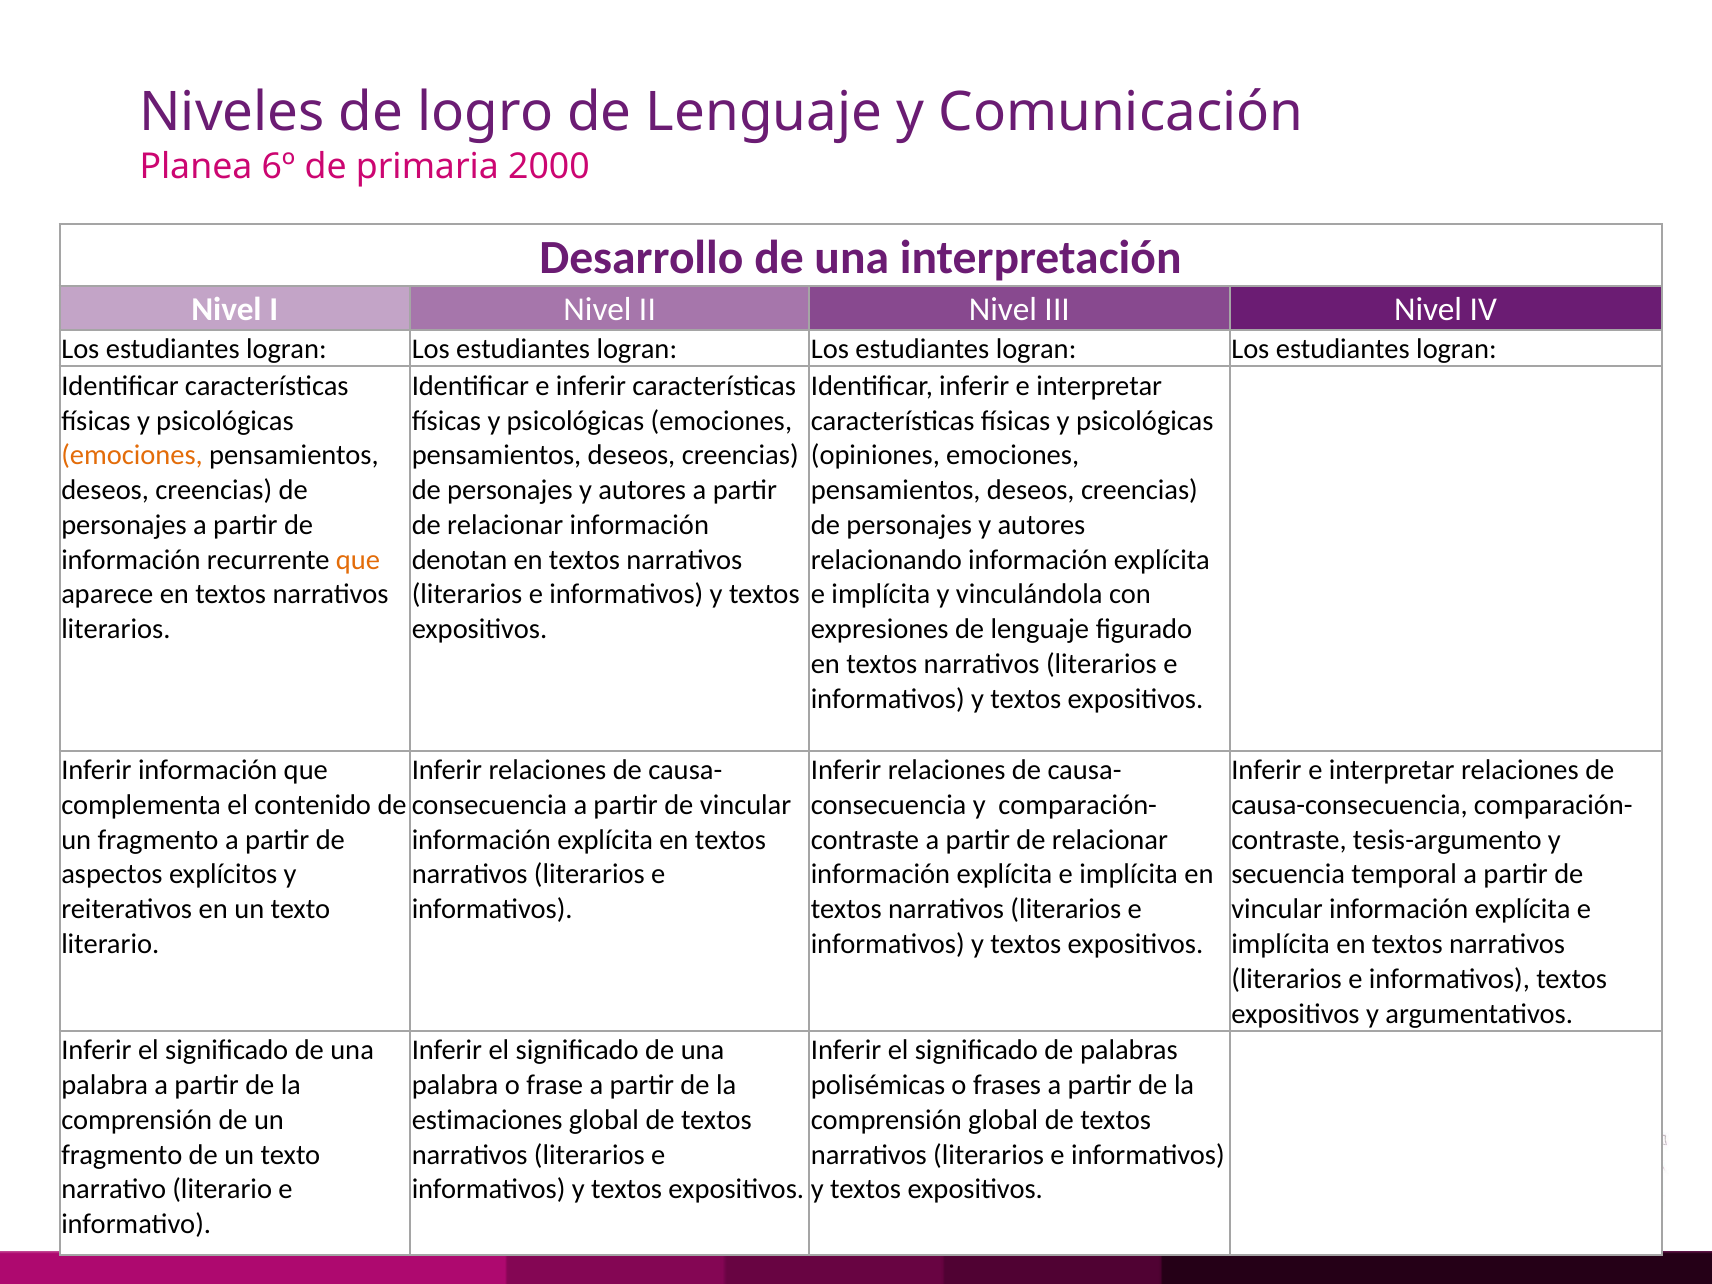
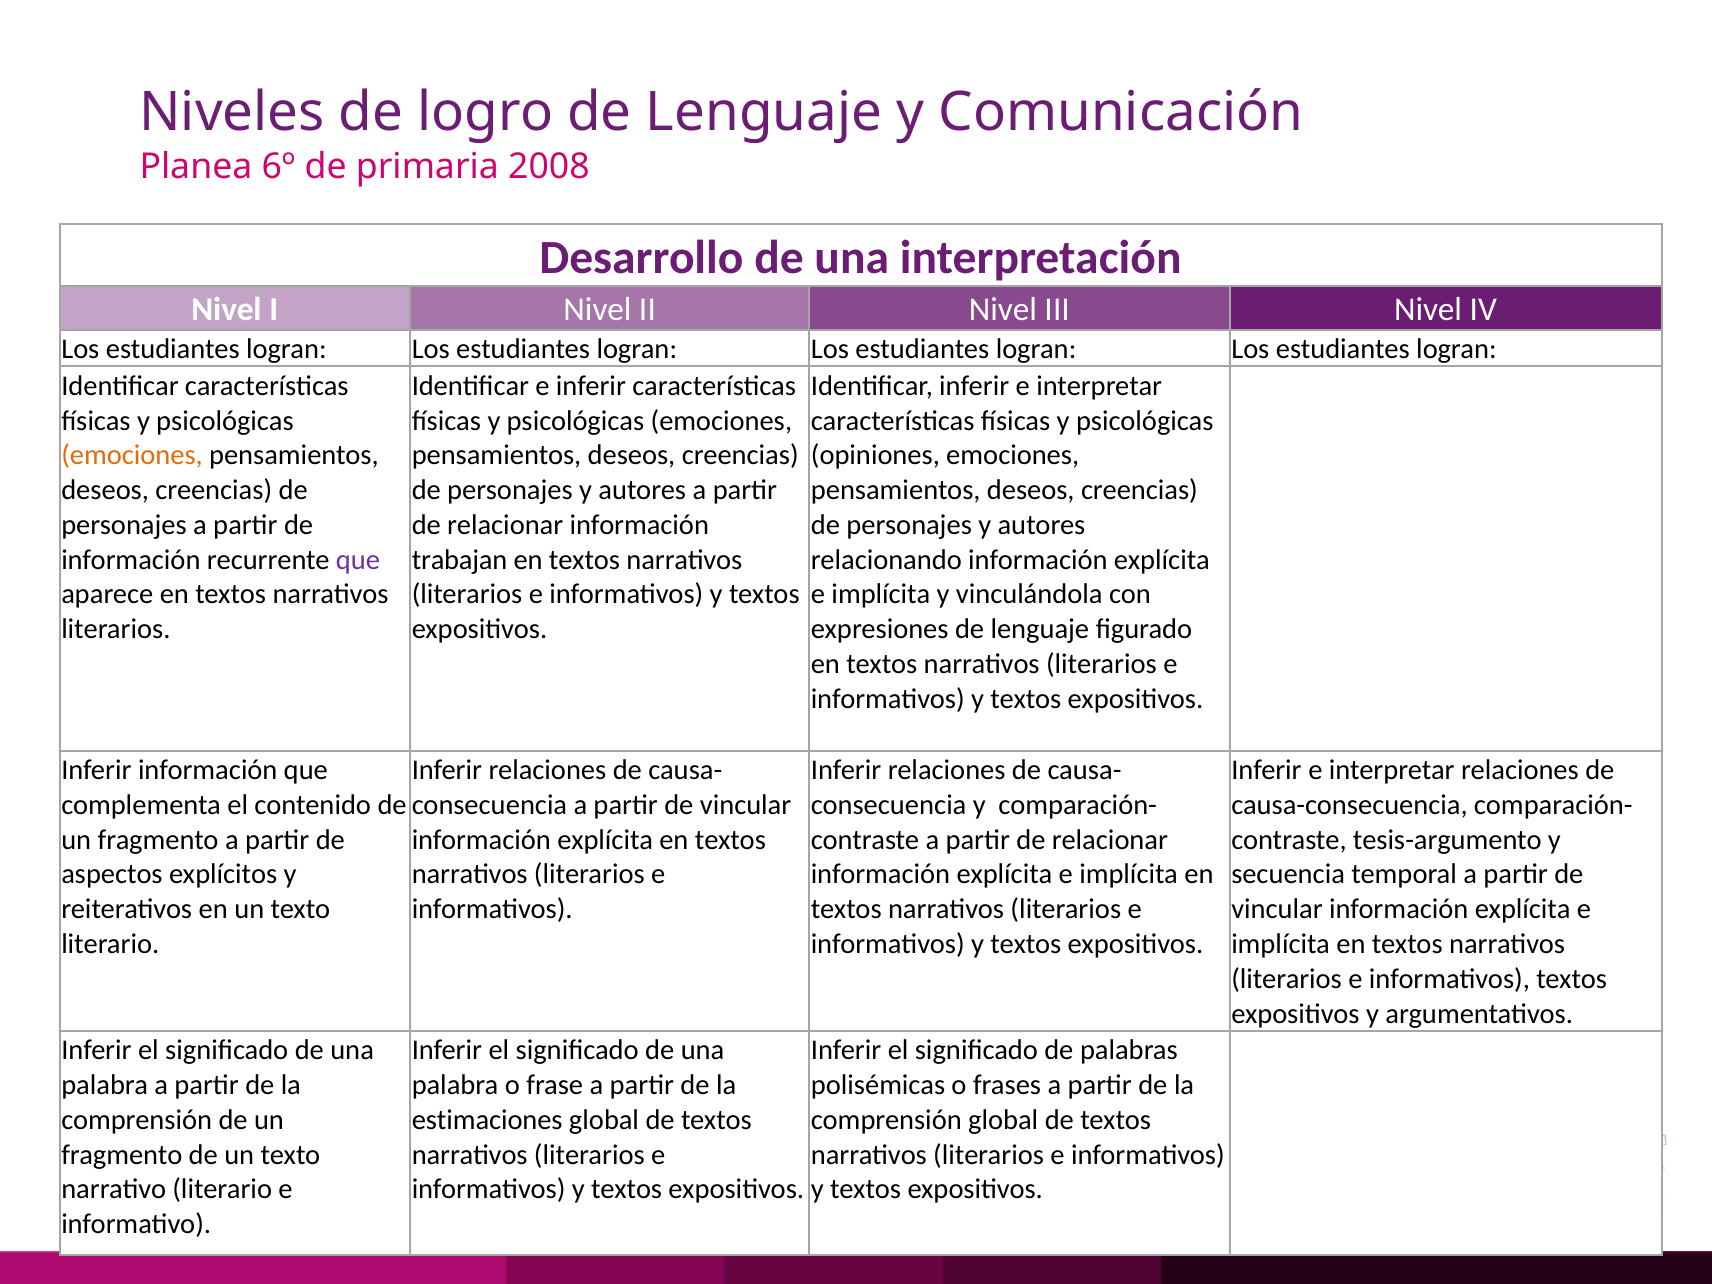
2000: 2000 -> 2008 (549, 167)
que colour: orange -> purple (358, 560)
denotan: denotan -> trabajan (460, 560)
